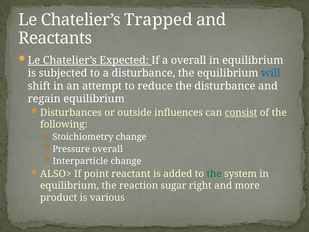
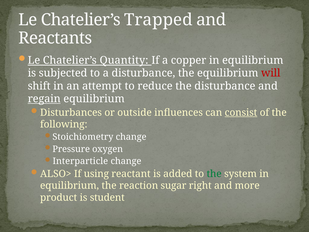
Expected: Expected -> Quantity (124, 60)
a overall: overall -> copper (189, 60)
will colour: blue -> red (271, 73)
regain underline: none -> present (44, 99)
Pressure overall: overall -> oxygen (108, 149)
point: point -> using (96, 174)
various: various -> student (107, 197)
